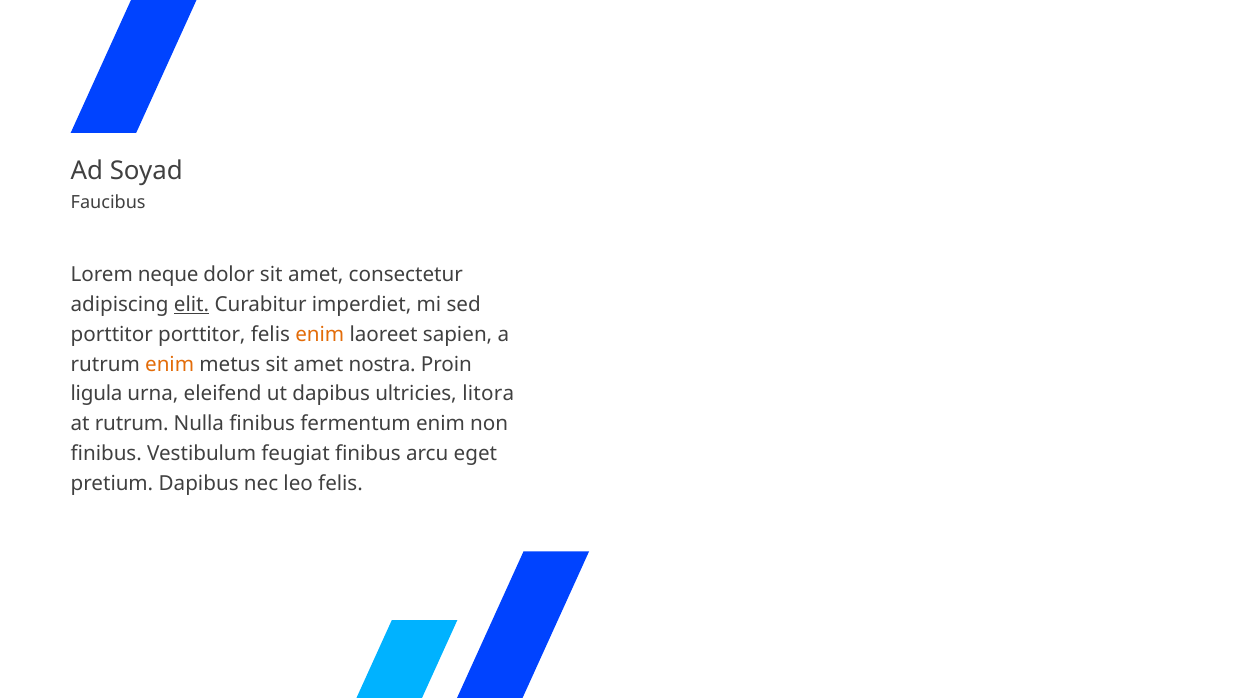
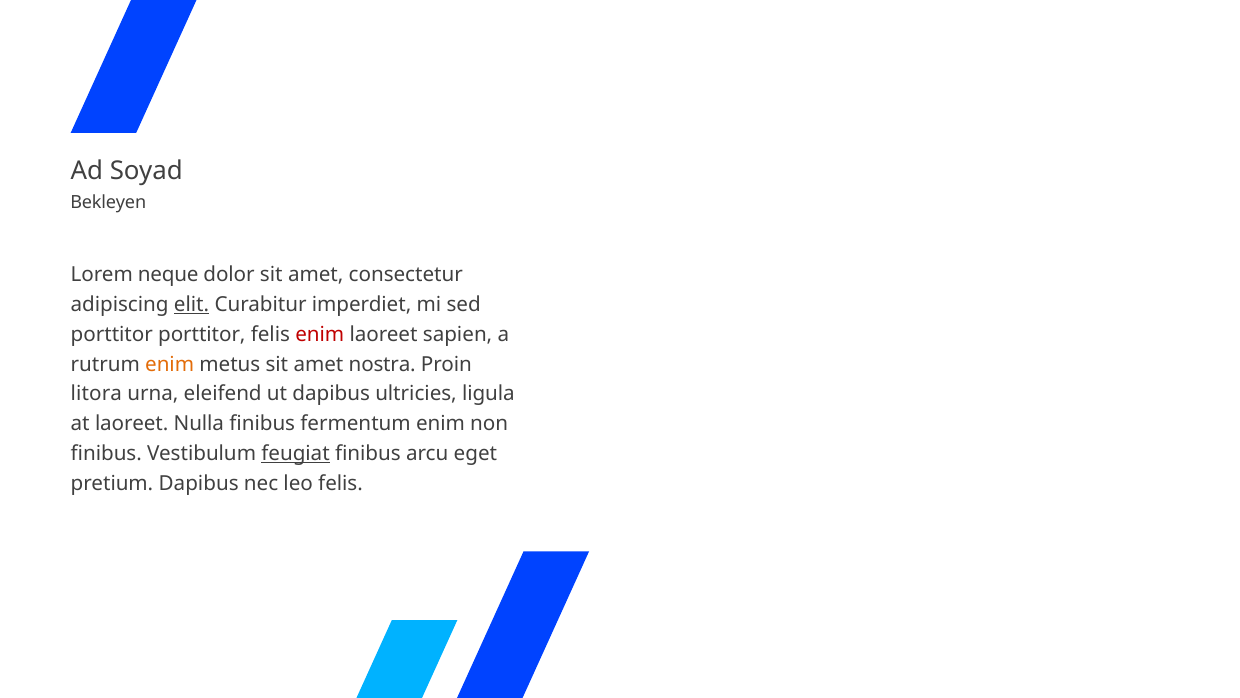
Faucibus: Faucibus -> Bekleyen (108, 202)
enim colour: orange -> red (320, 334)
ligula: ligula -> litora (96, 394)
litora: litora -> ligula (488, 394)
at rutrum: rutrum -> laoreet (132, 423)
feugiat underline: none -> present (296, 453)
